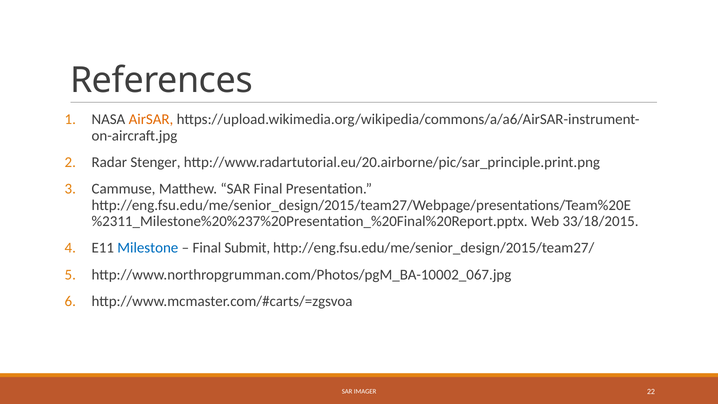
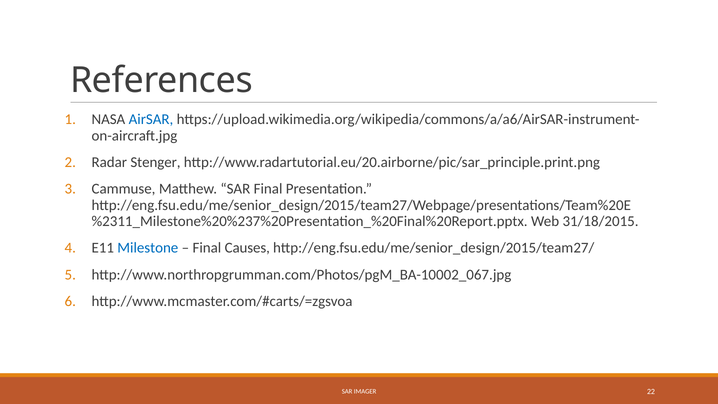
AirSAR colour: orange -> blue (151, 119)
33/18/2015: 33/18/2015 -> 31/18/2015 (601, 221)
Submit: Submit -> Causes (247, 248)
